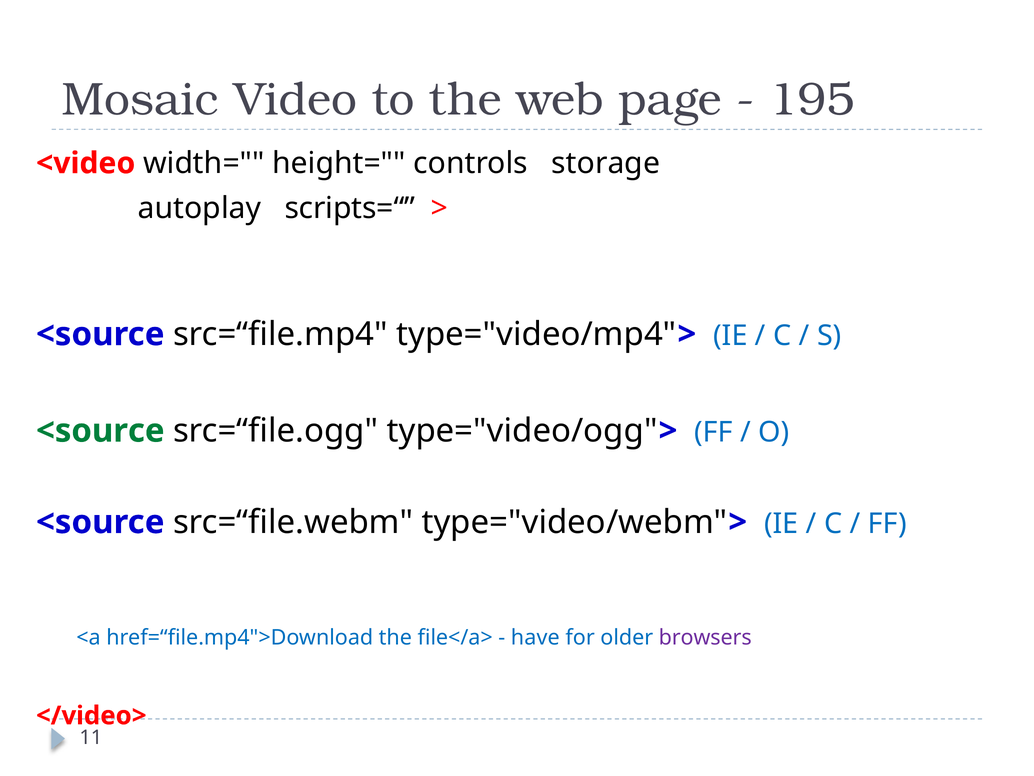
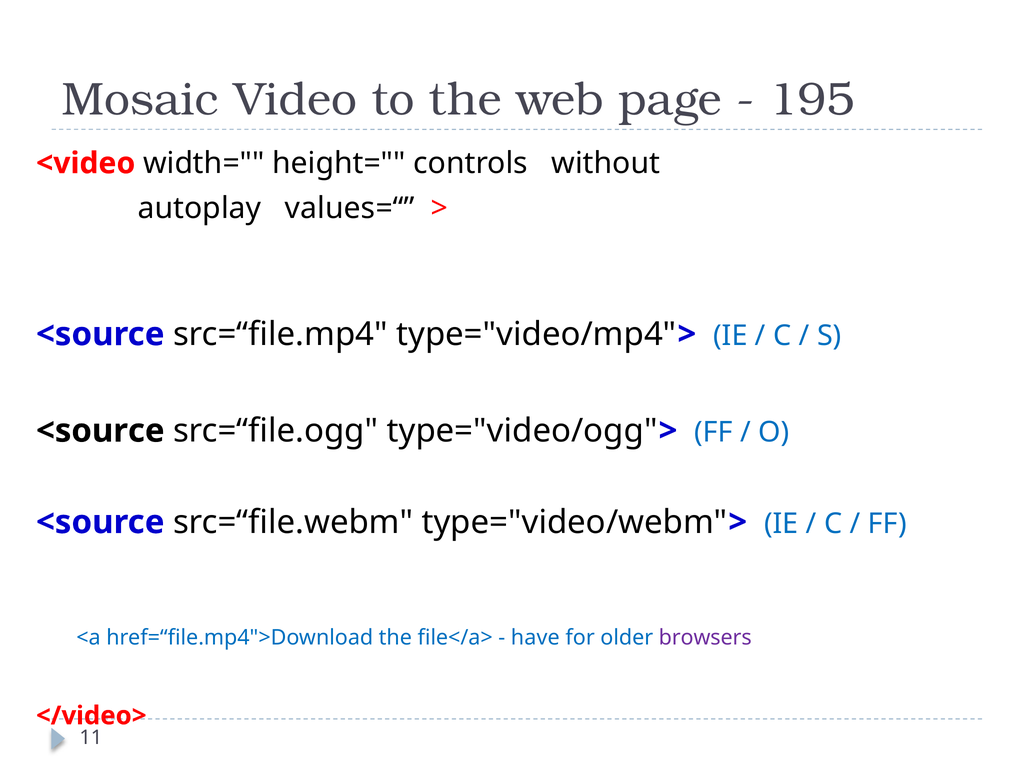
storage: storage -> without (606, 163)
scripts=“: scripts=“ -> values=“ (350, 208)
<source colour: green -> black (100, 431)
